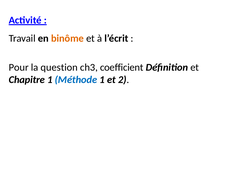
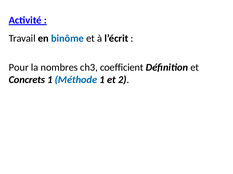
binôme colour: orange -> blue (67, 39)
question: question -> nombres (59, 68)
Chapitre: Chapitre -> Concrets (27, 80)
